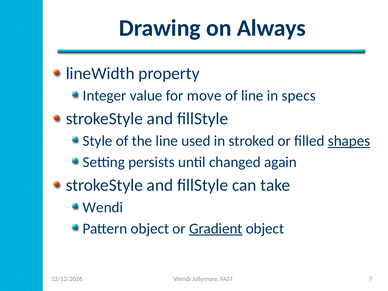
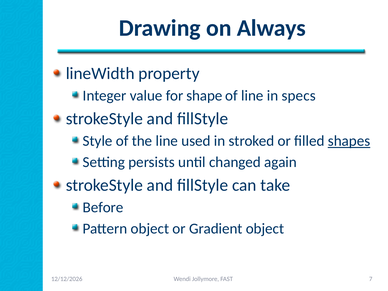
move: move -> shape (204, 96)
Wendi: Wendi -> Before (103, 207)
Gradient underline: present -> none (216, 229)
